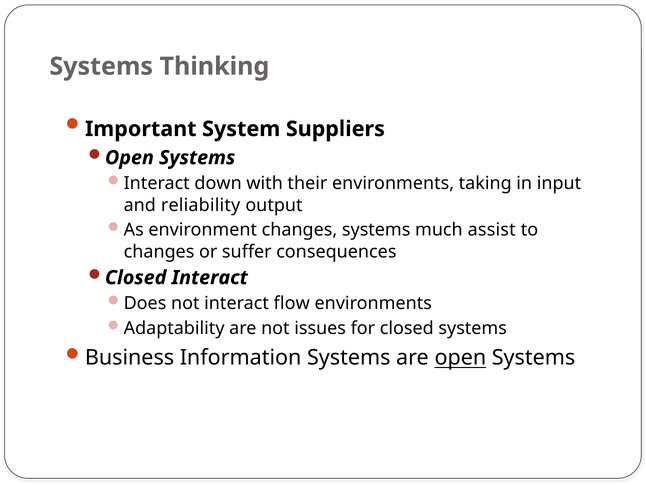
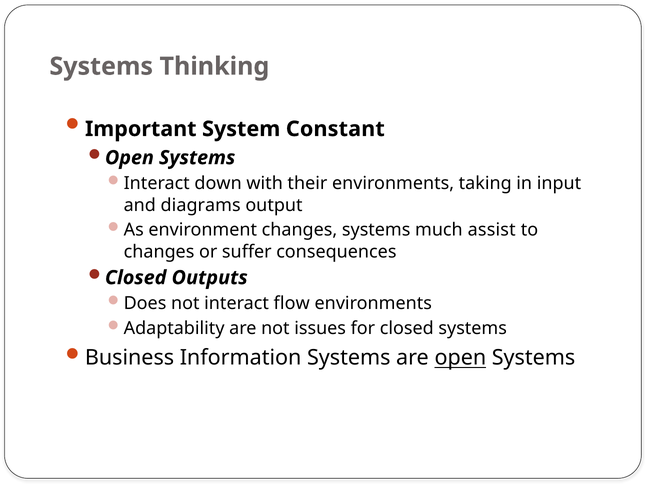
Suppliers: Suppliers -> Constant (335, 129)
reliability: reliability -> diagrams (201, 205)
Closed Interact: Interact -> Outputs (210, 277)
